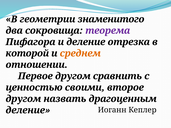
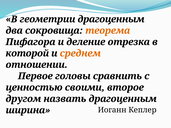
геометрии знаменитого: знаменитого -> драгоценным (111, 19)
теорема colour: purple -> orange (108, 31)
Первое другом: другом -> головы (73, 76)
деление: деление -> ширина (28, 110)
